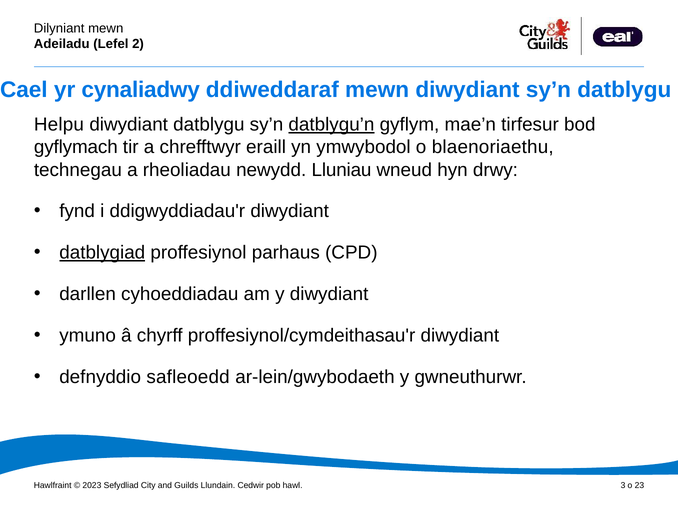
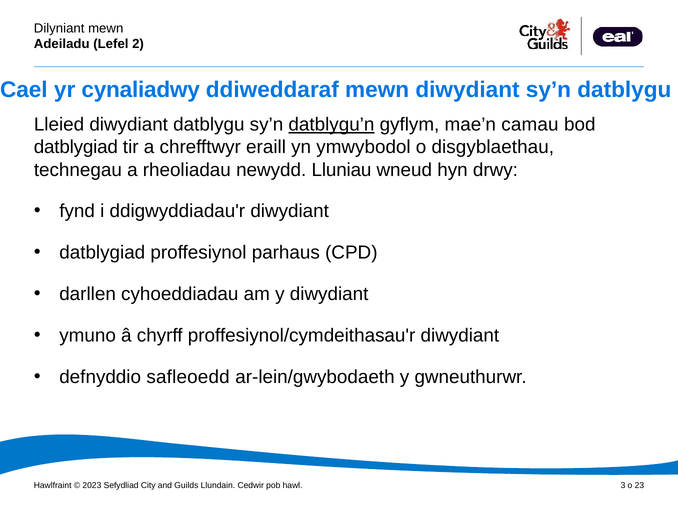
Helpu: Helpu -> Lleied (59, 125)
tirfesur: tirfesur -> camau (530, 125)
gyflymach: gyflymach -> datblygiad (76, 147)
blaenoriaethu: blaenoriaethu -> disgyblaethau (493, 147)
datblygiad underline: present -> none (102, 253)
